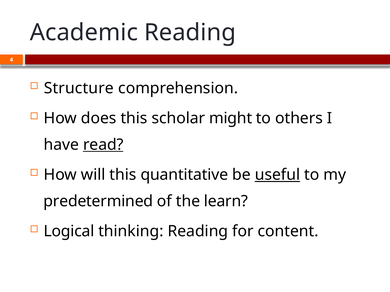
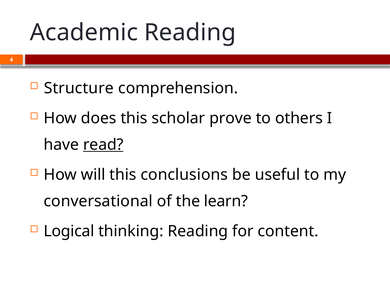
might: might -> prove (231, 118)
quantitative: quantitative -> conclusions (184, 175)
useful underline: present -> none (277, 175)
predetermined: predetermined -> conversational (98, 201)
